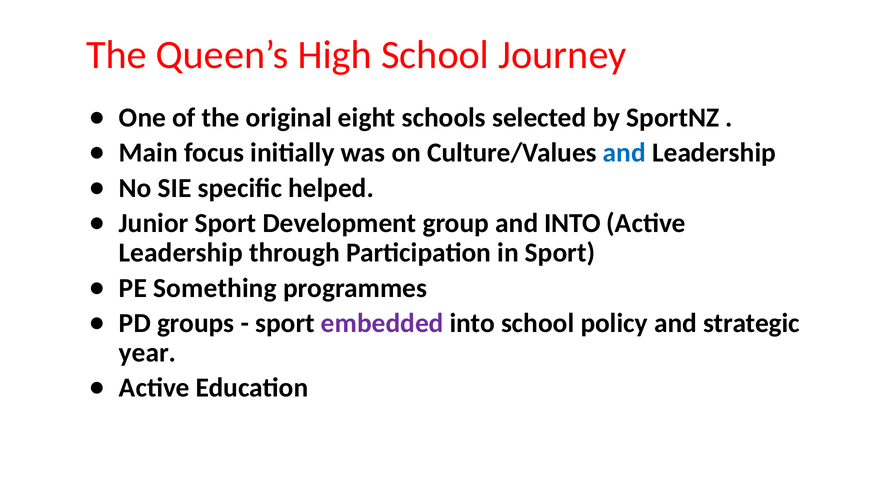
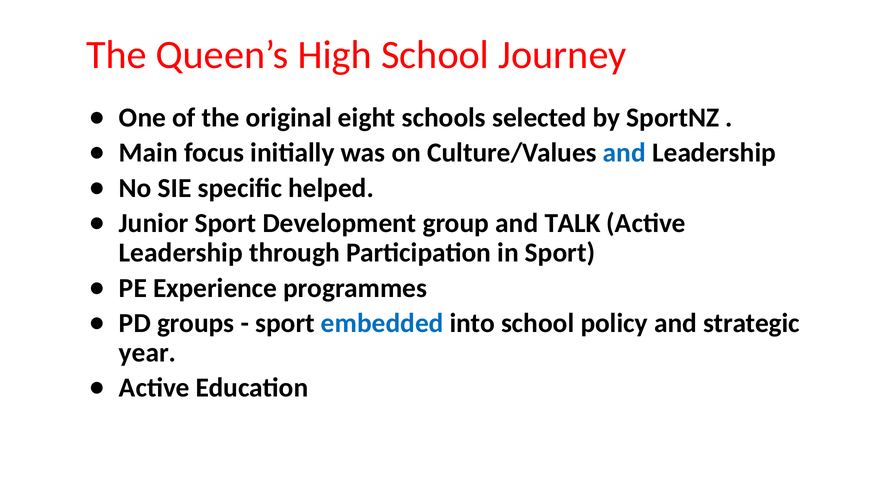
and INTO: INTO -> TALK (573, 223)
Something: Something -> Experience (215, 288)
embedded colour: purple -> blue (382, 323)
